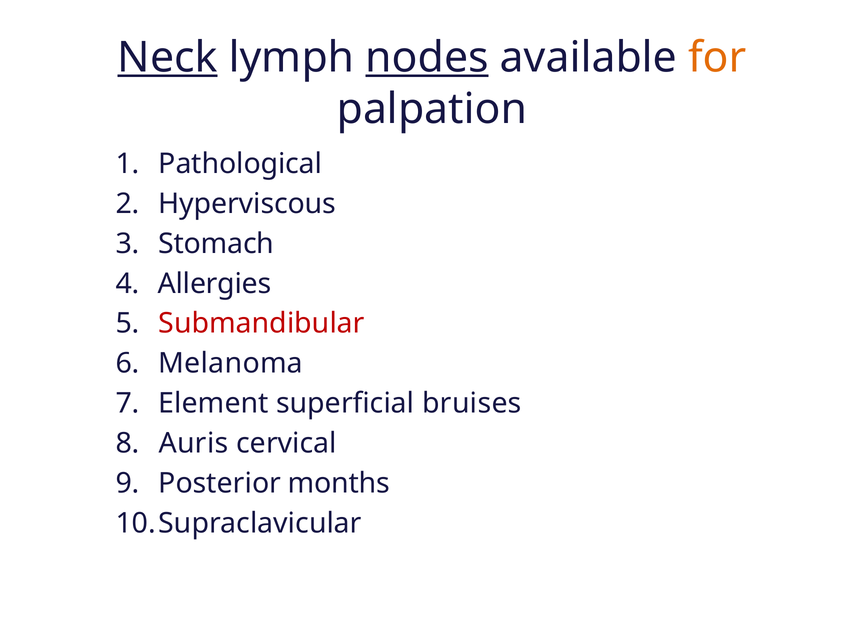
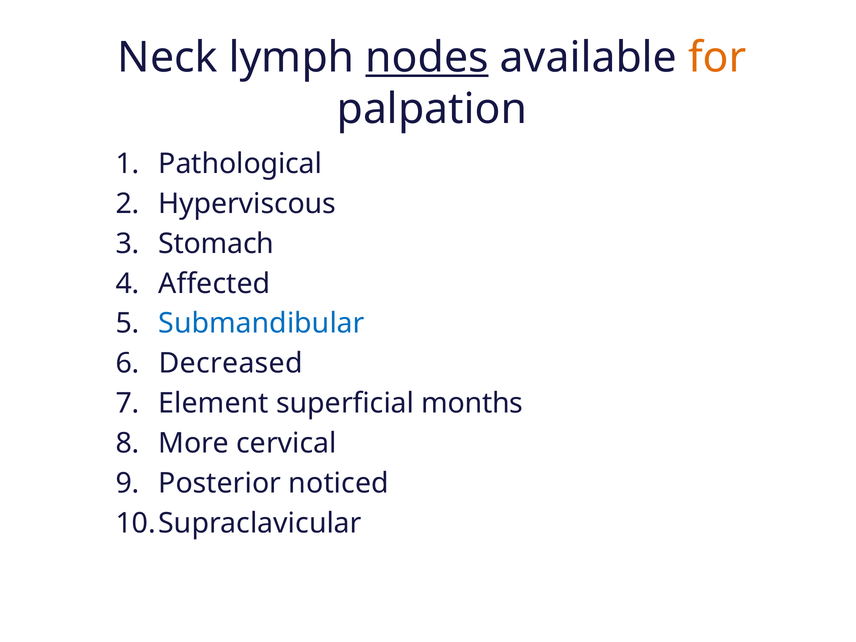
Neck underline: present -> none (168, 58)
Allergies: Allergies -> Affected (214, 284)
Submandibular colour: red -> blue (262, 324)
Melanoma: Melanoma -> Decreased (231, 364)
bruises: bruises -> months (472, 403)
Auris: Auris -> More (194, 443)
months: months -> noticed (339, 483)
